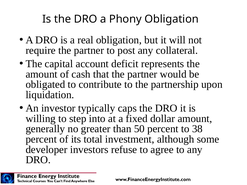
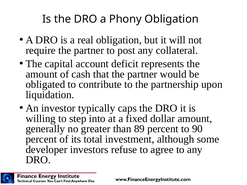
50: 50 -> 89 (139, 129)
38: 38 -> 90 (197, 129)
